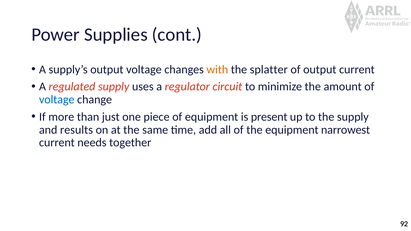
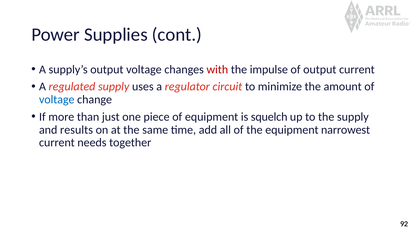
with colour: orange -> red (217, 69)
splatter: splatter -> impulse (269, 69)
present: present -> squelch (269, 117)
